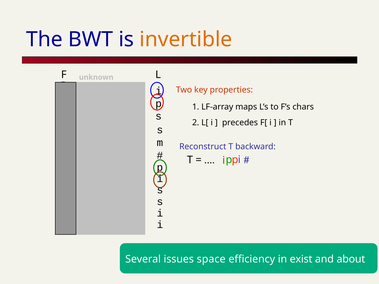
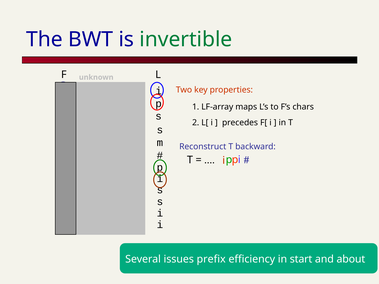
invertible colour: orange -> green (186, 40)
space: space -> prefix (211, 259)
exist: exist -> start (301, 259)
